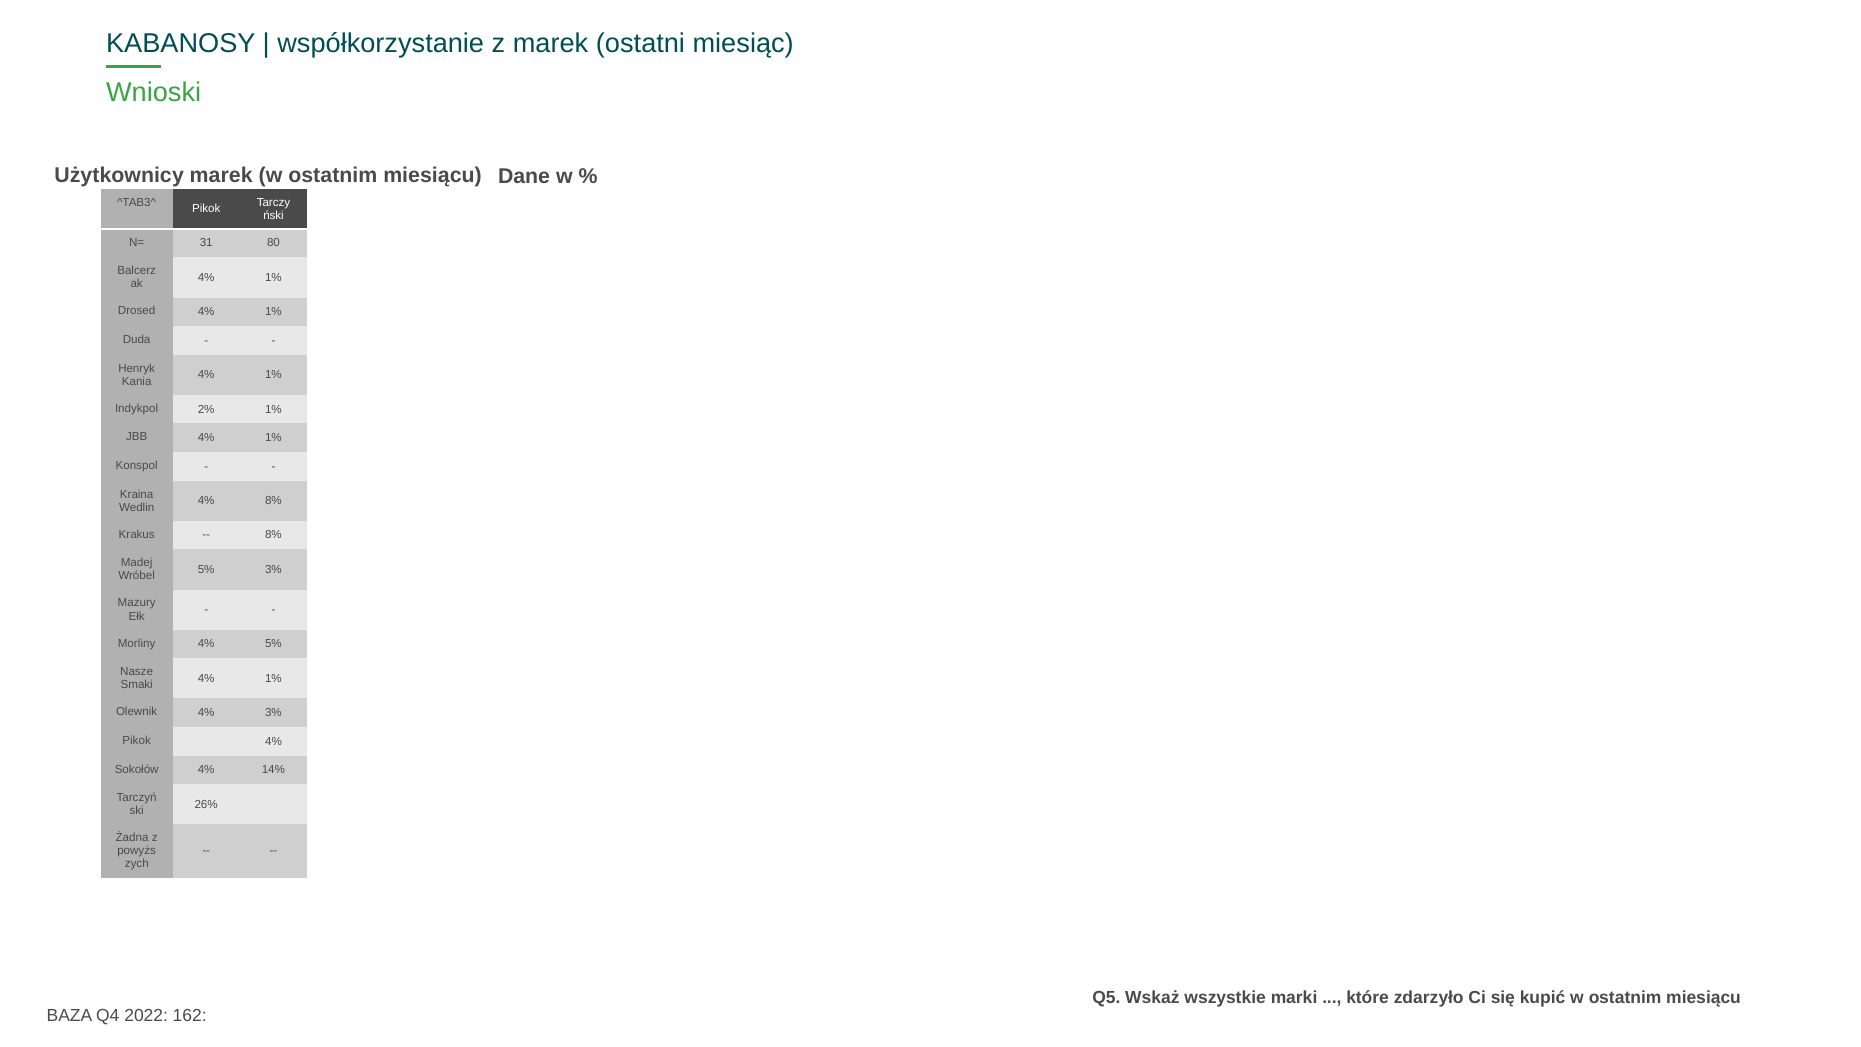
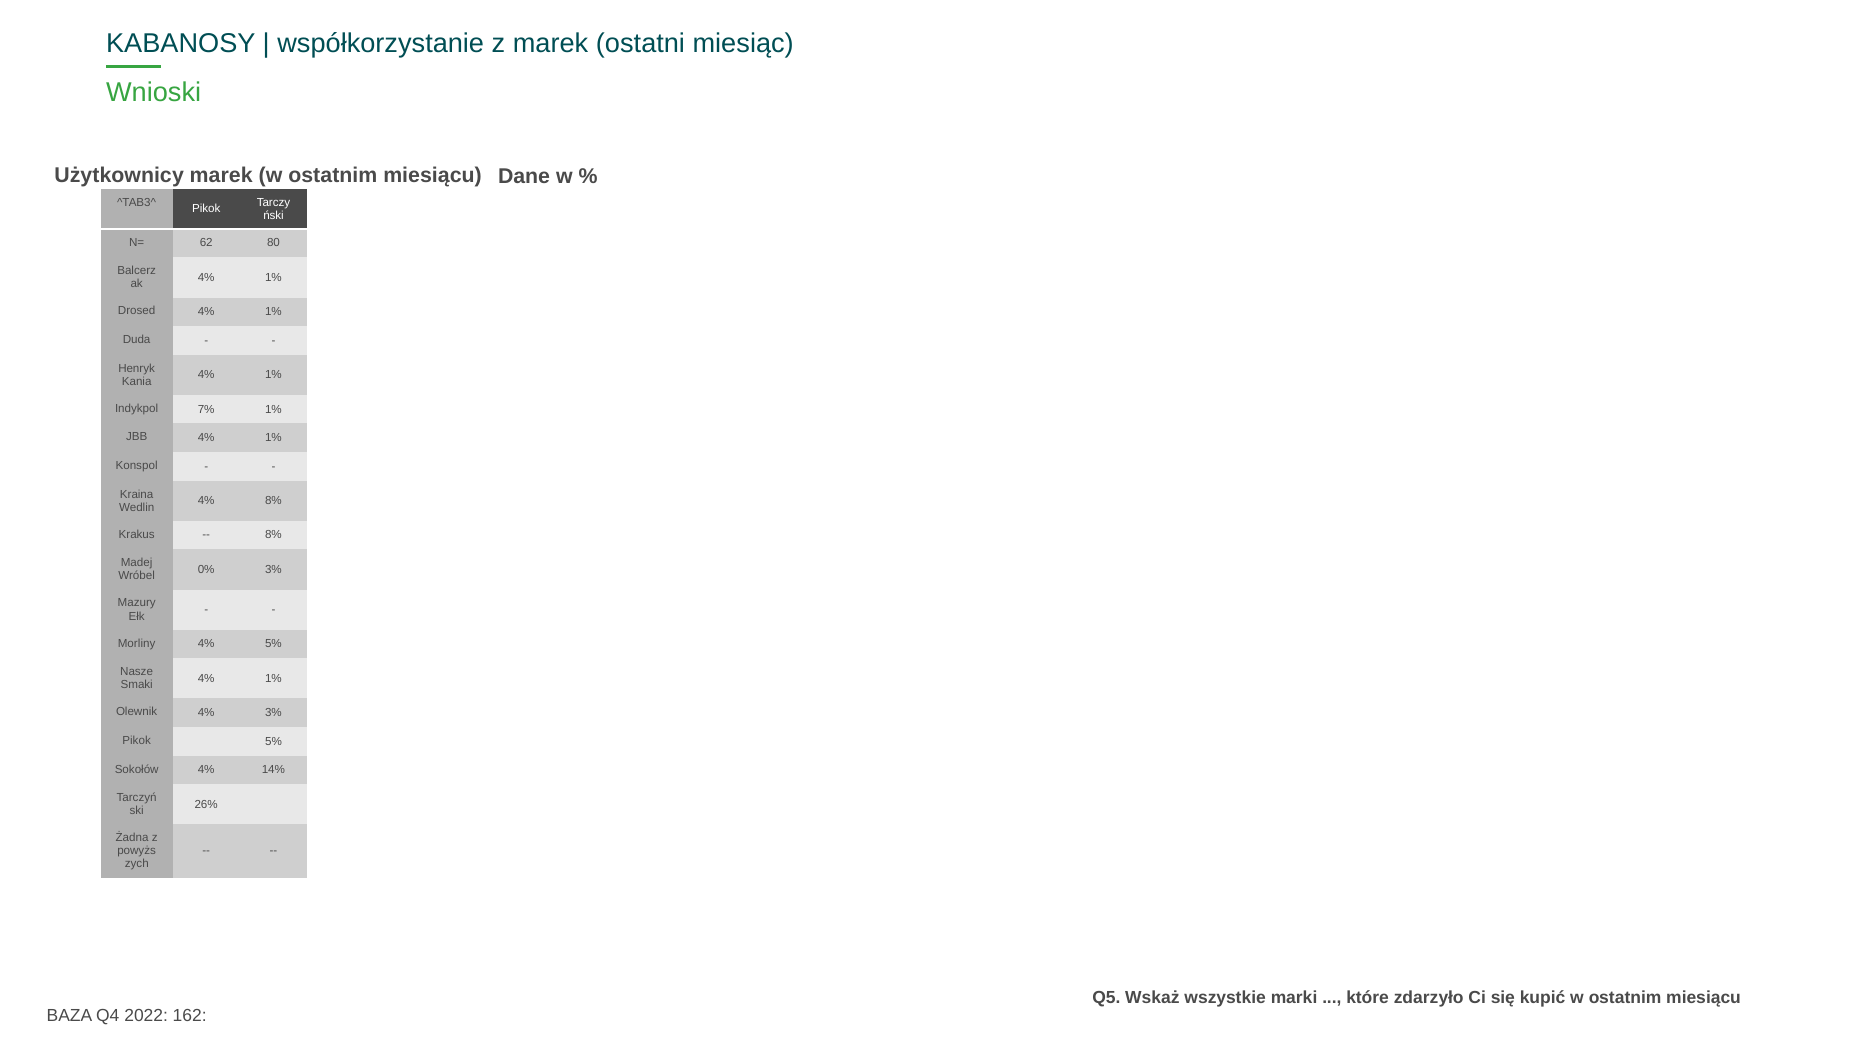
31: 31 -> 62 (206, 243)
2%: 2% -> 7% (206, 409)
5%: 5% -> 0% (206, 569)
Pikok 4%: 4% -> 5% (274, 741)
